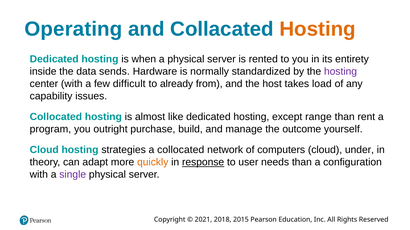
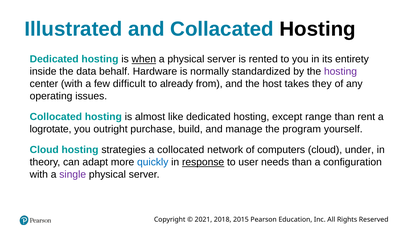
Operating: Operating -> Illustrated (74, 29)
Hosting colour: orange -> black (318, 29)
when underline: none -> present (144, 59)
sends: sends -> behalf (115, 72)
load: load -> they (322, 84)
capability: capability -> operating (51, 96)
program: program -> logrotate (51, 129)
outcome: outcome -> program (302, 129)
quickly colour: orange -> blue (153, 163)
